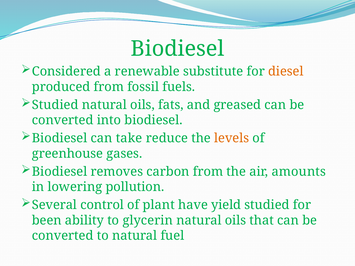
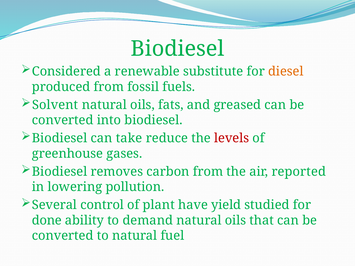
Studied: Studied -> Solvent (55, 105)
levels colour: orange -> red (232, 138)
amounts: amounts -> reported (299, 172)
been: been -> done (47, 220)
glycerin: glycerin -> demand (148, 220)
